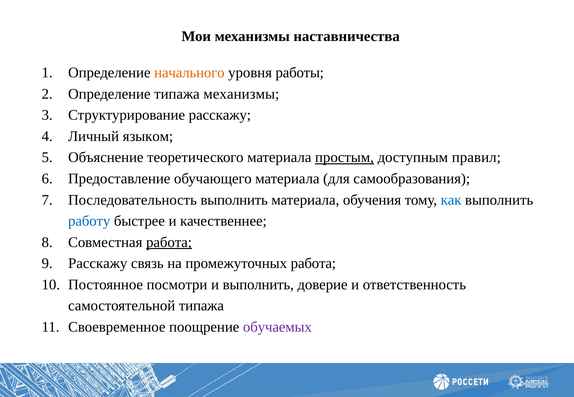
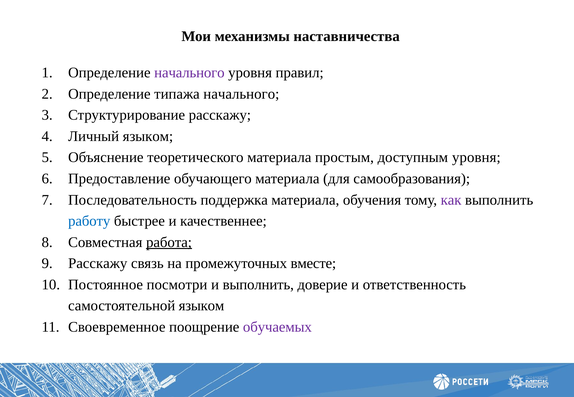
начального colour: orange -> purple (189, 73)
работы: работы -> правил (300, 73)
типажа механизмы: механизмы -> начального (241, 94)
простым underline: present -> none (344, 158)
доступным правил: правил -> уровня (476, 158)
Последовательность выполнить: выполнить -> поддержка (234, 200)
как colour: blue -> purple (451, 200)
промежуточных работа: работа -> вместе (313, 264)
самостоятельной типажа: типажа -> языком (201, 306)
